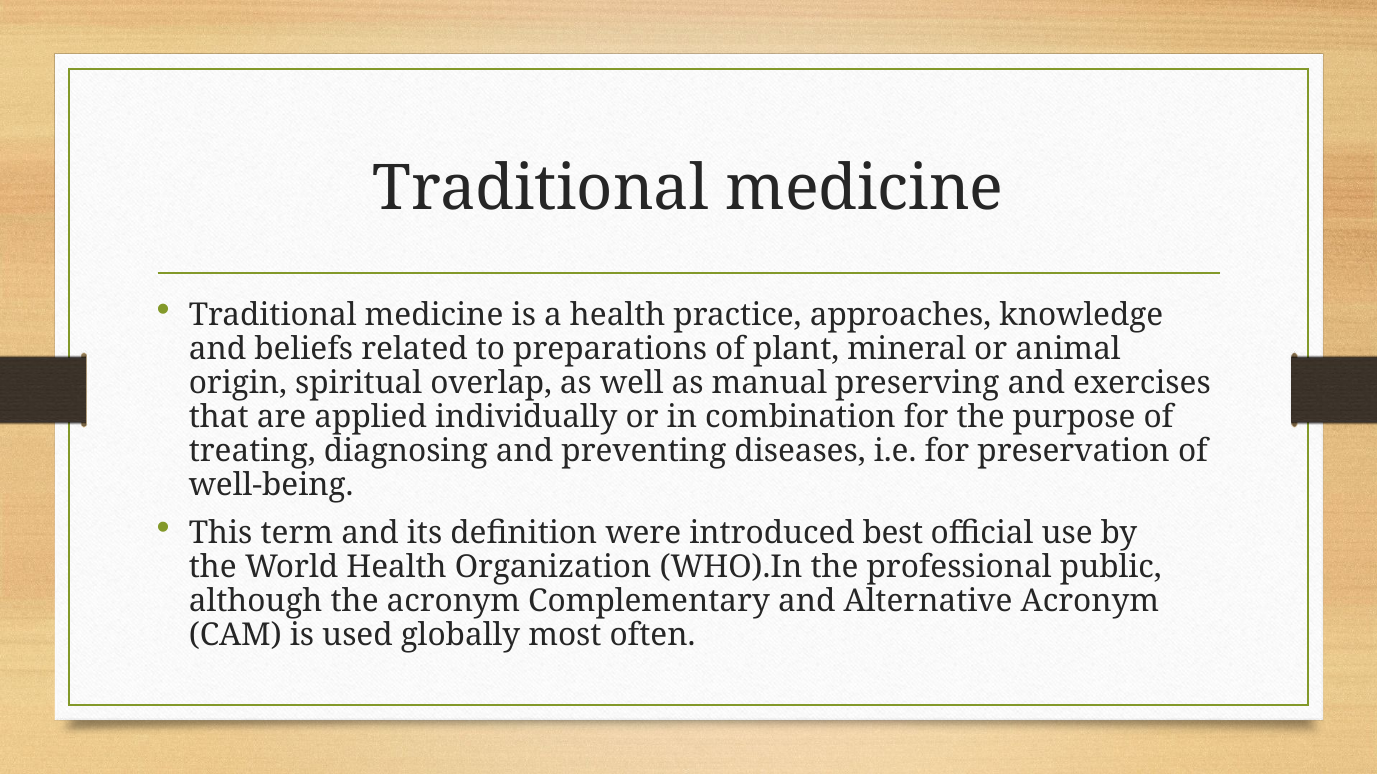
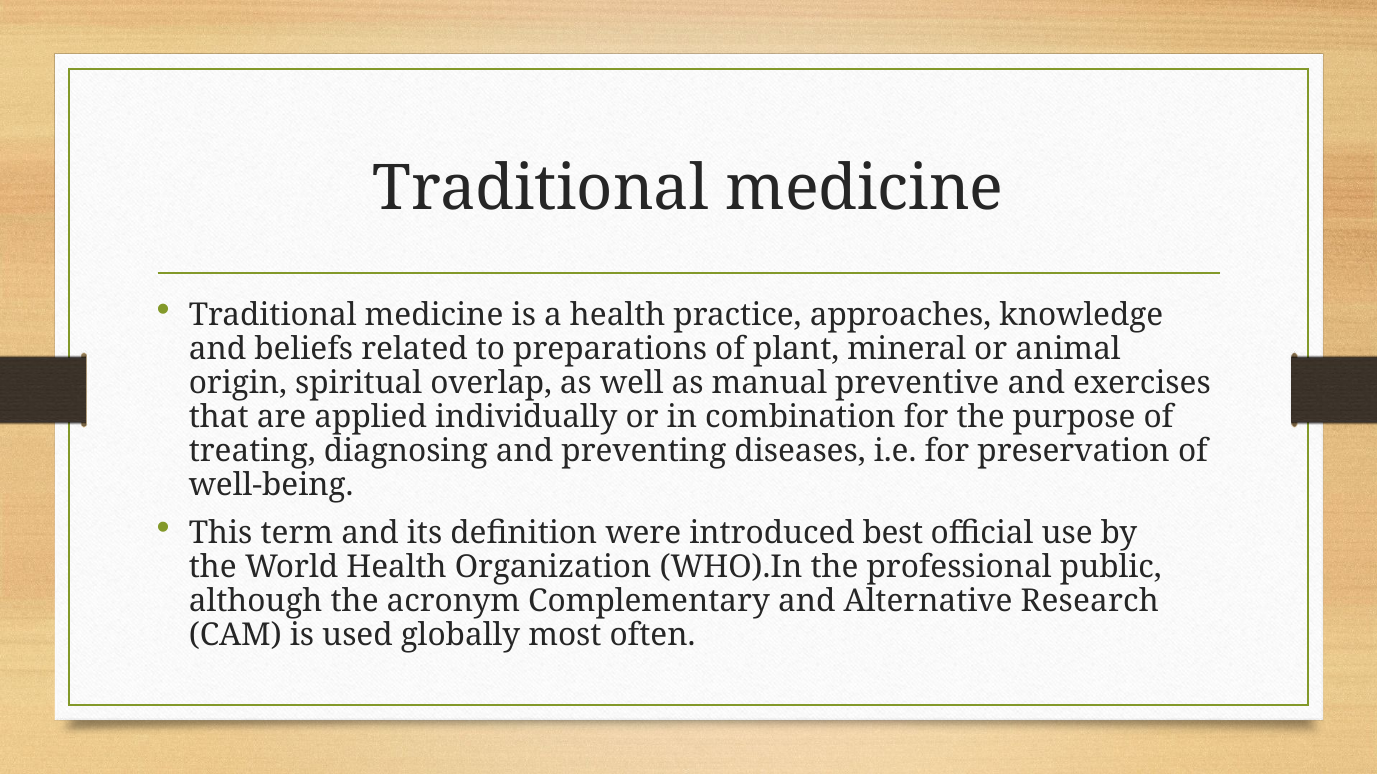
preserving: preserving -> preventive (917, 383)
Alternative Acronym: Acronym -> Research (1090, 602)
